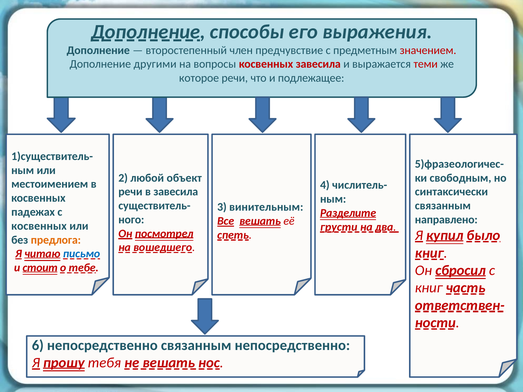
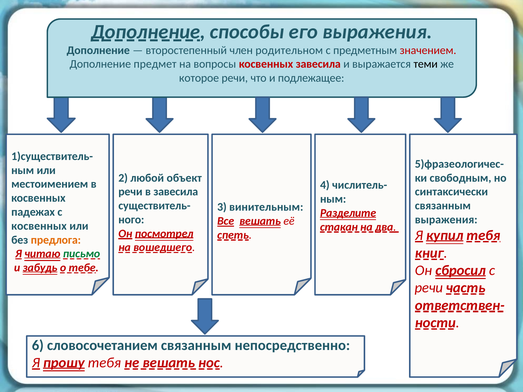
предчувствие: предчувствие -> родительном (289, 50)
другими: другими -> предмет (155, 64)
теми colour: red -> black (426, 64)
направлено: направлено -> выражения (446, 220)
грусти: грусти -> стакан (339, 227)
купил было: было -> тебя (483, 236)
письмо colour: blue -> green (82, 254)
стоит: стоит -> забудь (40, 268)
книг: книг -> речи (429, 288)
6 непосредственно: непосредственно -> словосочетанием (102, 346)
